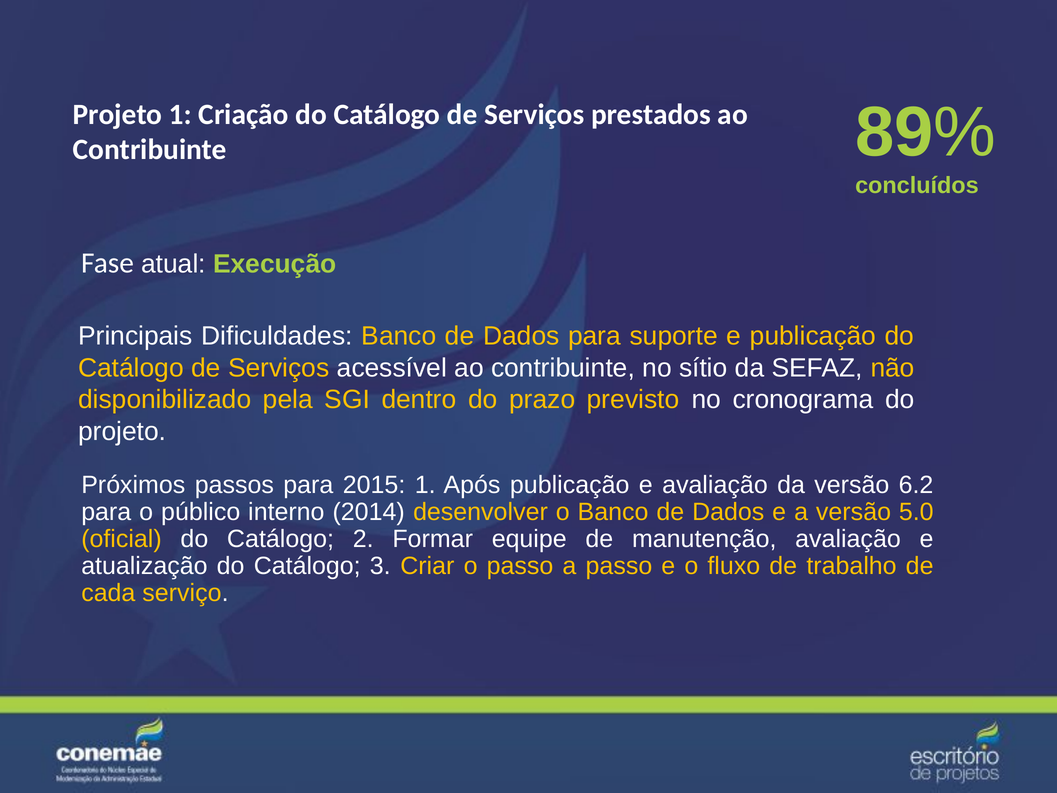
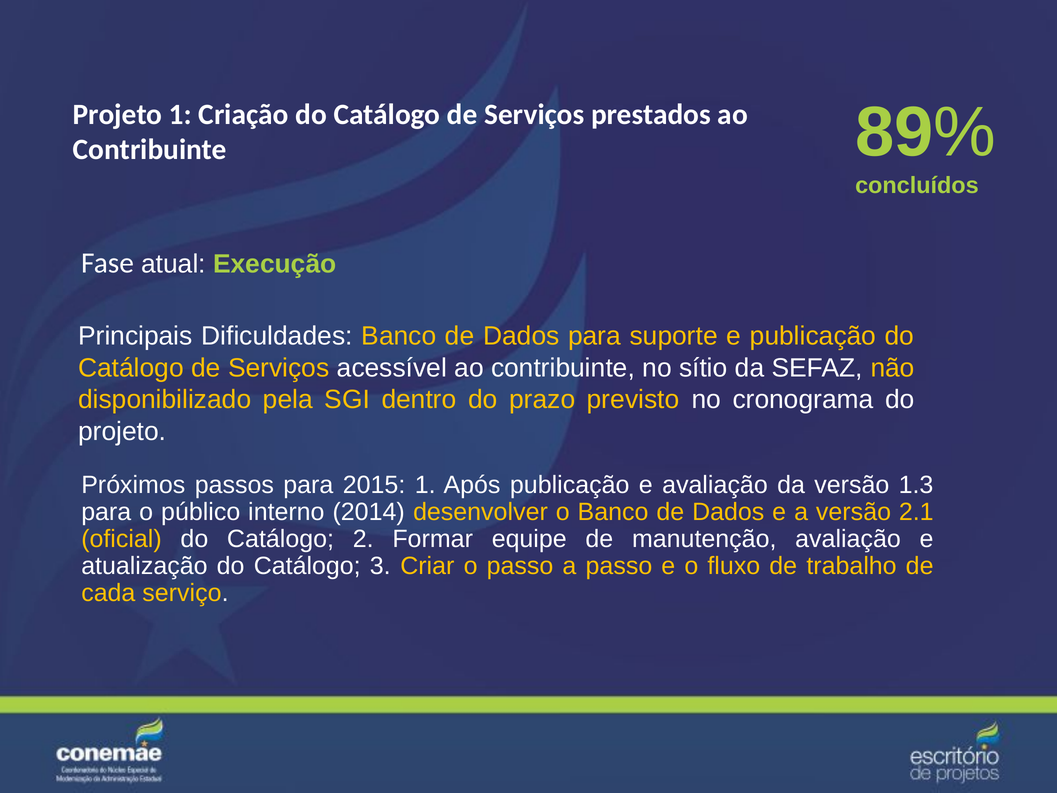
6.2: 6.2 -> 1.3 (916, 485)
5.0: 5.0 -> 2.1 (916, 512)
